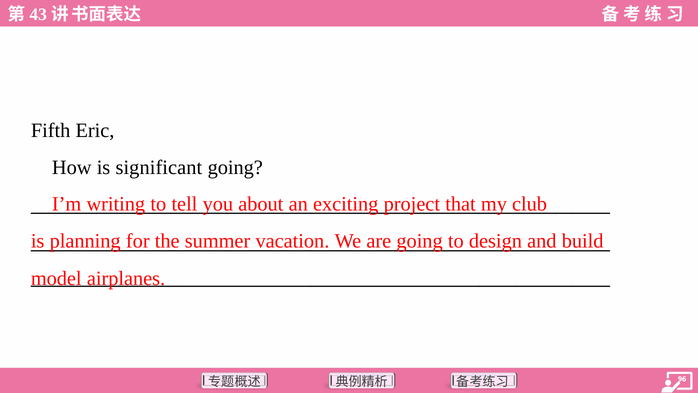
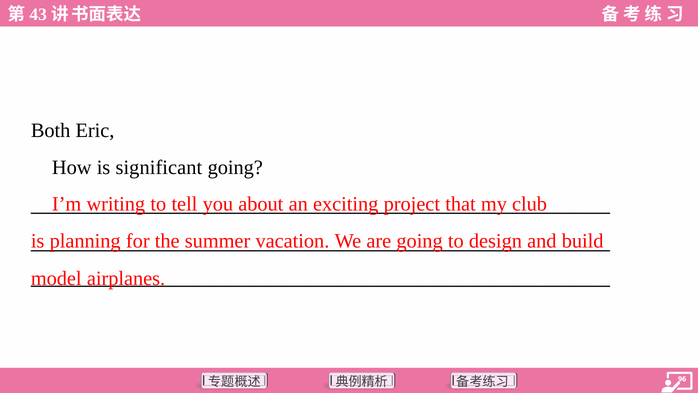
Fifth: Fifth -> Both (51, 130)
